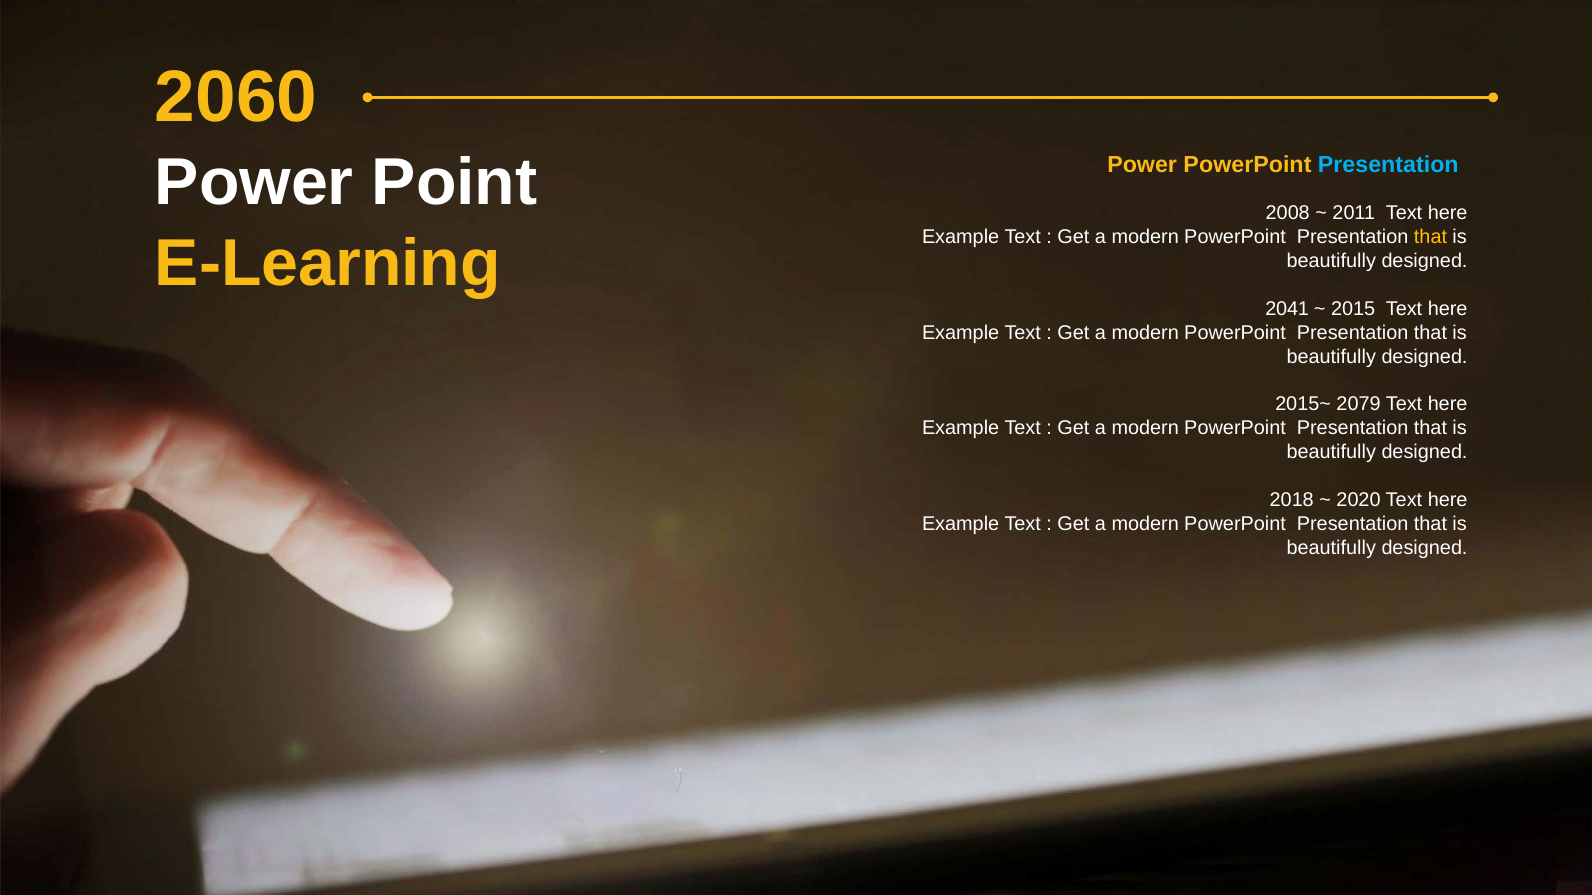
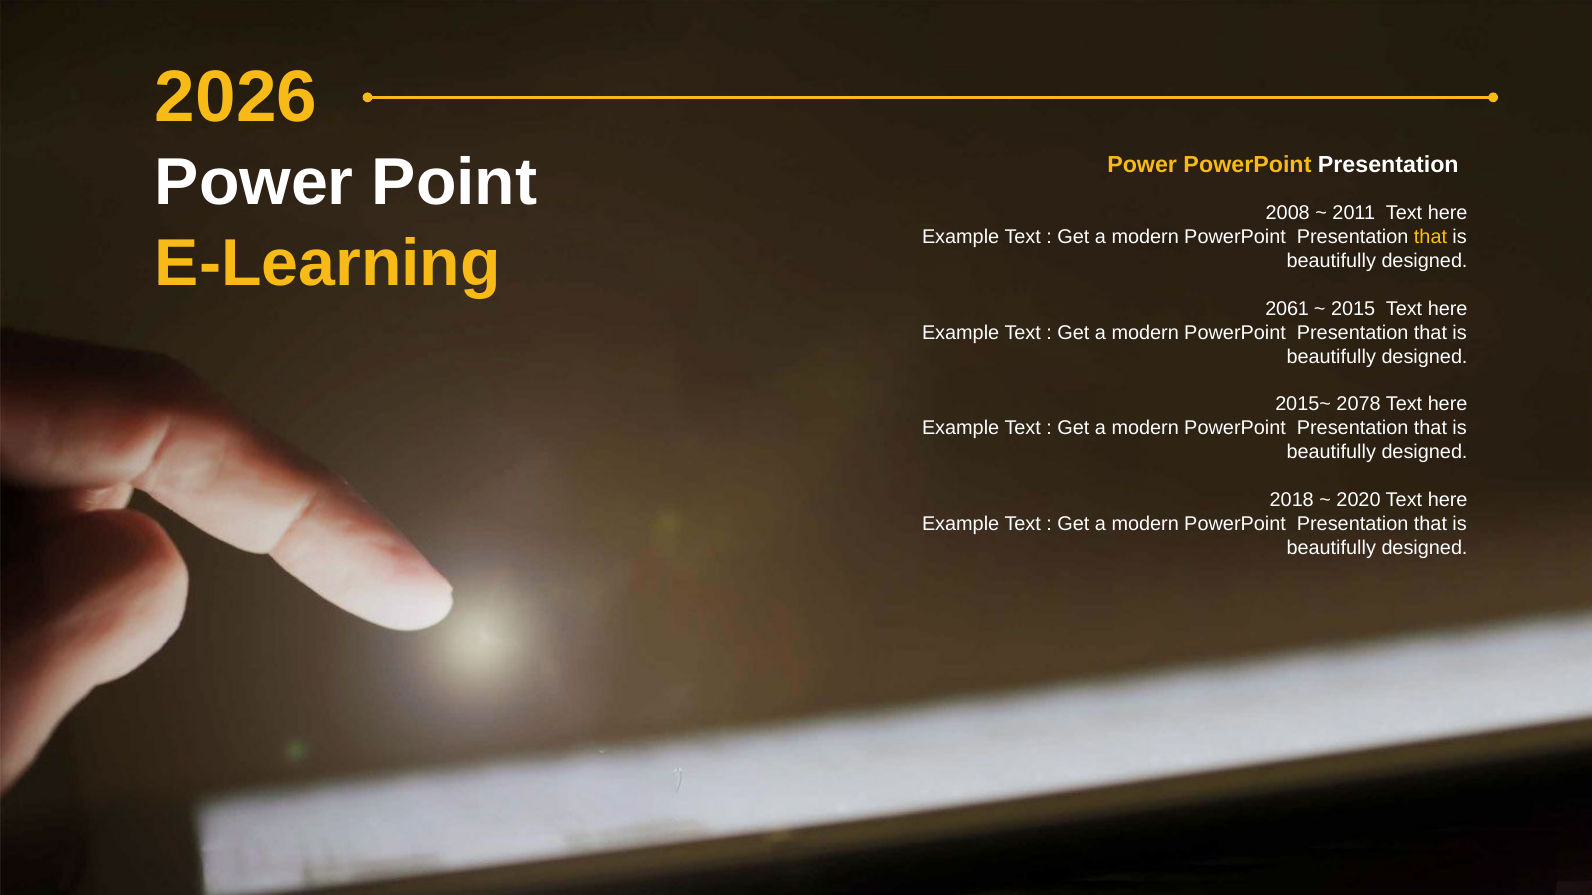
2060: 2060 -> 2026 (236, 98)
Presentation colour: light blue -> white (1388, 165)
2041: 2041 -> 2061 (1287, 309)
2079: 2079 -> 2078 (1359, 405)
